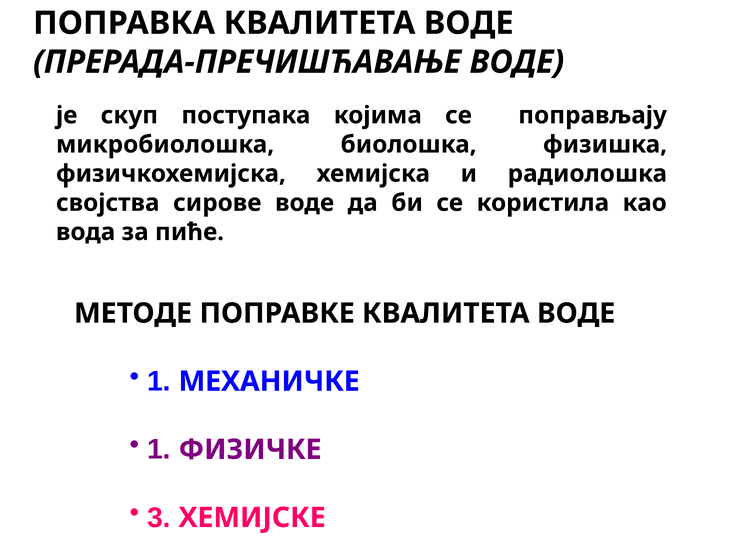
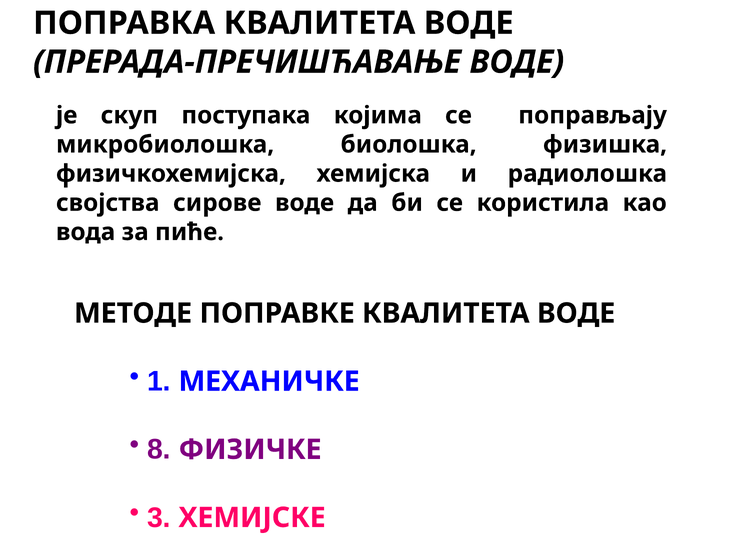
1: 1 -> 8 (159, 450)
